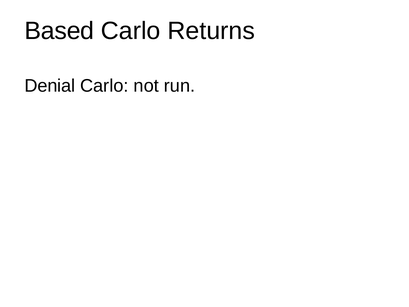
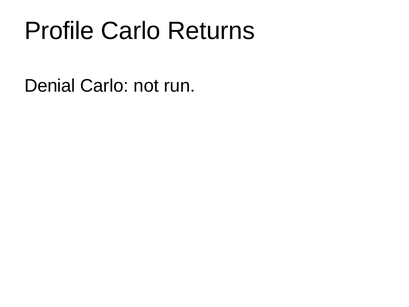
Based: Based -> Profile (59, 31)
